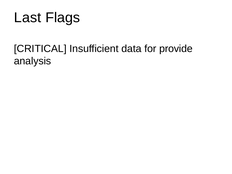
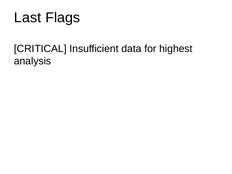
provide: provide -> highest (176, 49)
